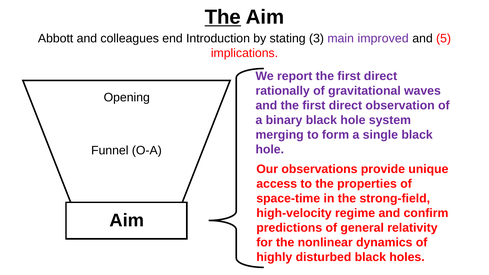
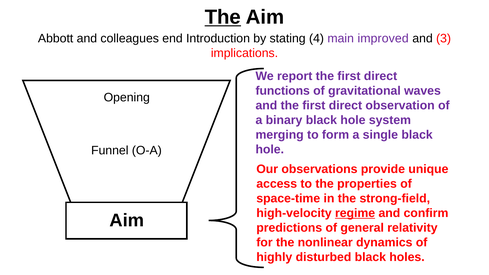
3: 3 -> 4 (316, 38)
5: 5 -> 3 (444, 38)
rationally: rationally -> functions (283, 91)
regime underline: none -> present (355, 213)
